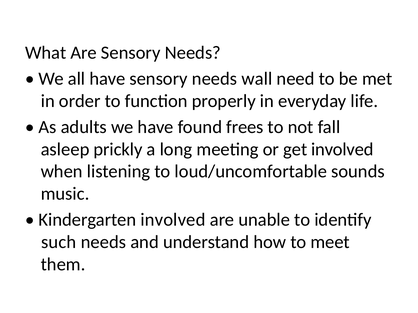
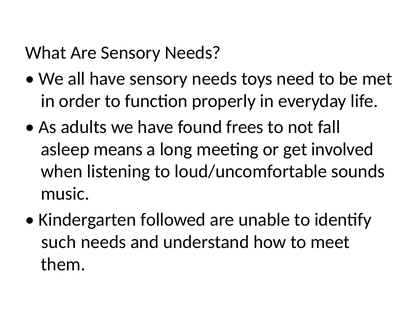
wall: wall -> toys (257, 79)
prickly: prickly -> means (118, 149)
Kindergarten involved: involved -> followed (173, 220)
